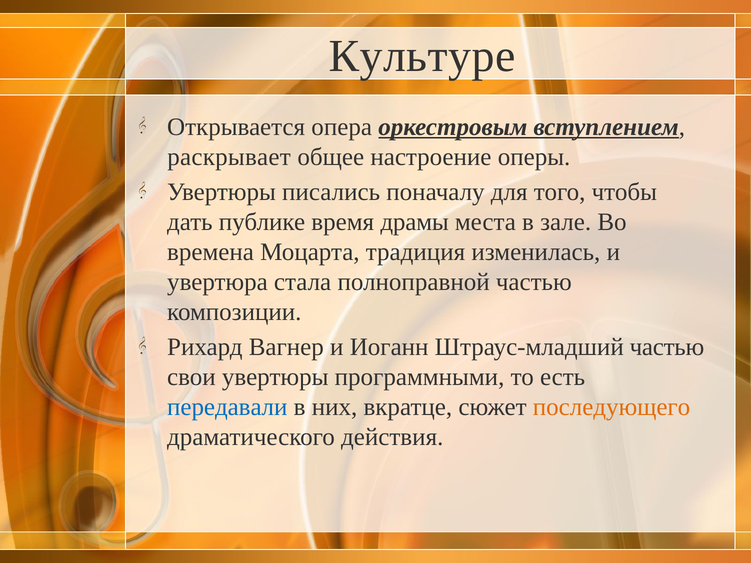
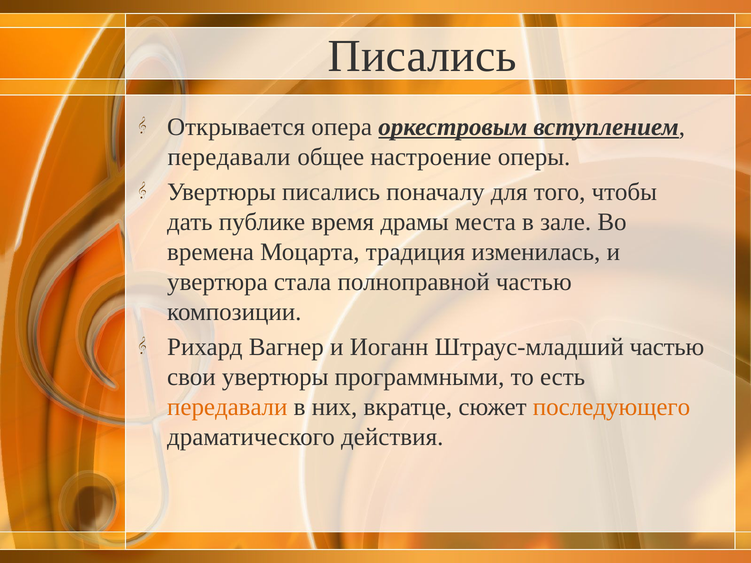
Культуре: Культуре -> Писались (422, 56)
раскрывает: раскрывает -> передавали (229, 157)
передавали colour: blue -> orange (227, 407)
